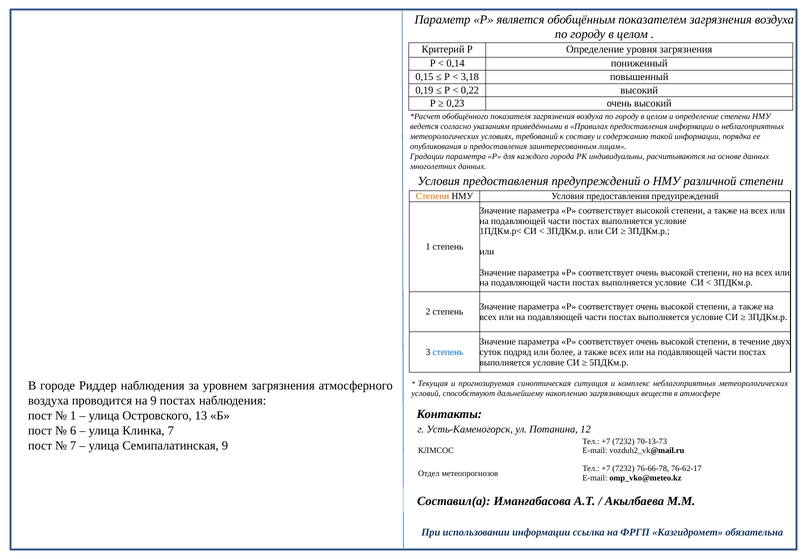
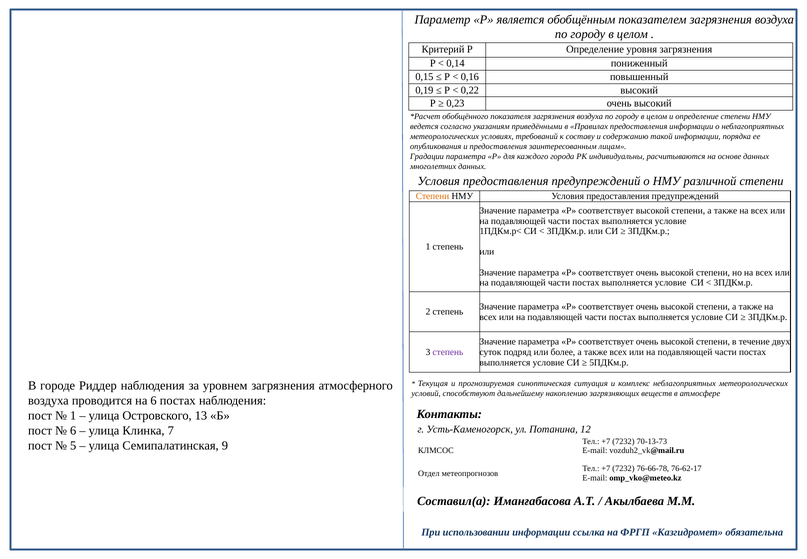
3,18: 3,18 -> 0,16 (470, 77)
степень colour: blue -> purple (448, 352)
на 9: 9 -> 6 (154, 401)
7: 7 -> 5 (73, 445)
